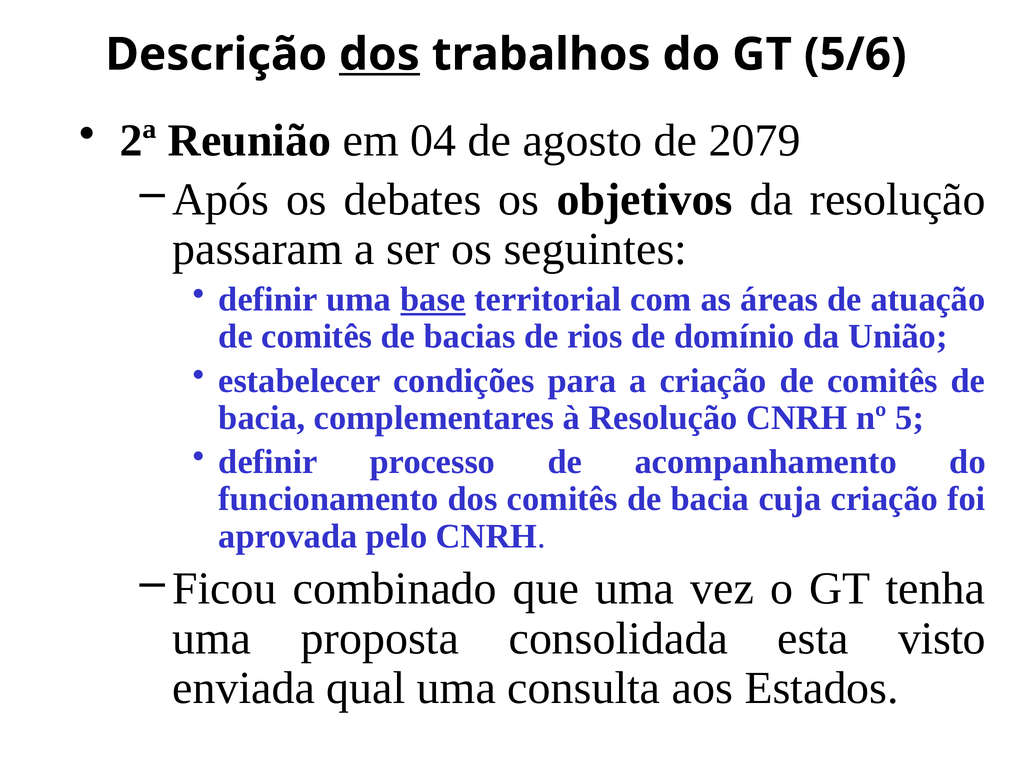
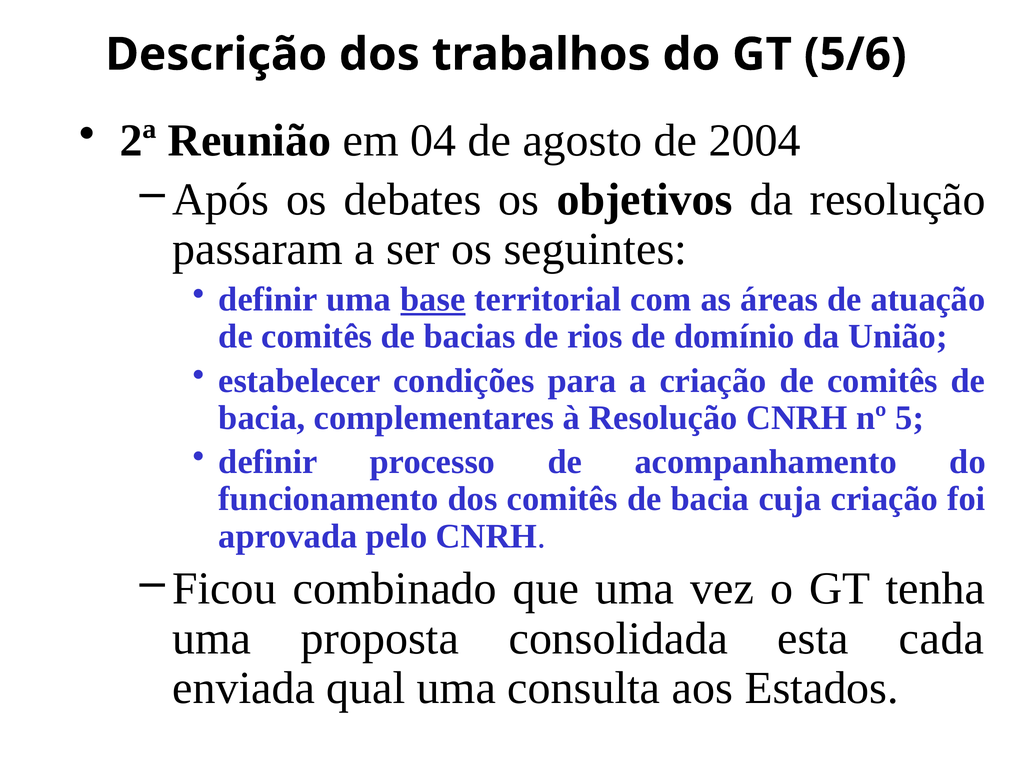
dos underline: present -> none (379, 55)
2079: 2079 -> 2004 (755, 141)
visto: visto -> cada (942, 638)
